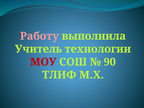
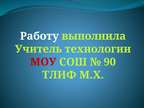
Работу colour: pink -> white (39, 36)
